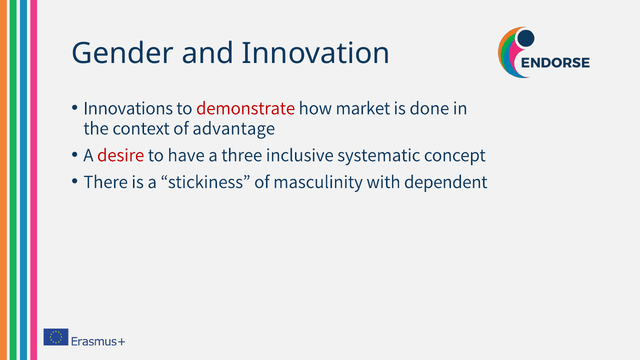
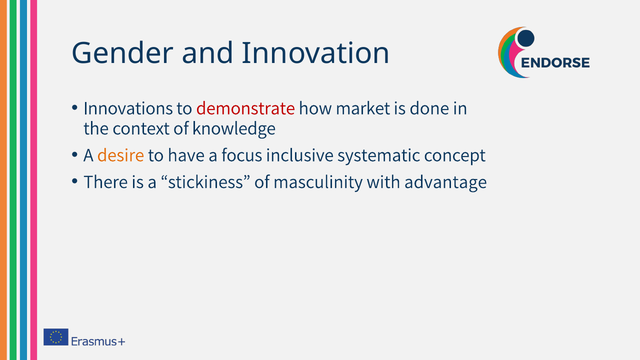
advantage: advantage -> knowledge (234, 128)
desire colour: red -> orange (121, 155)
three: three -> focus (242, 155)
dependent: dependent -> advantage (446, 182)
